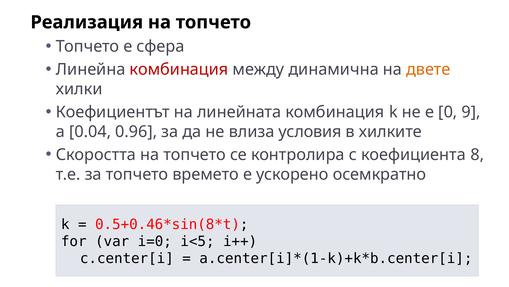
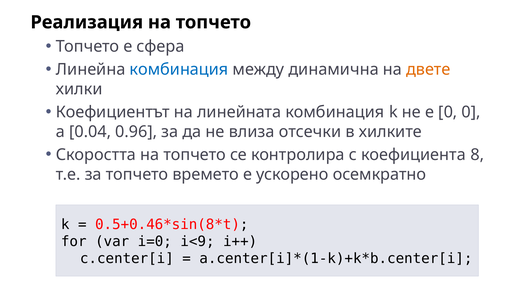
комбинация colour: red -> blue (179, 69)
0 9: 9 -> 0 (471, 112)
условия: условия -> отсечки (310, 131)
i<5: i<5 -> i<9 (197, 241)
